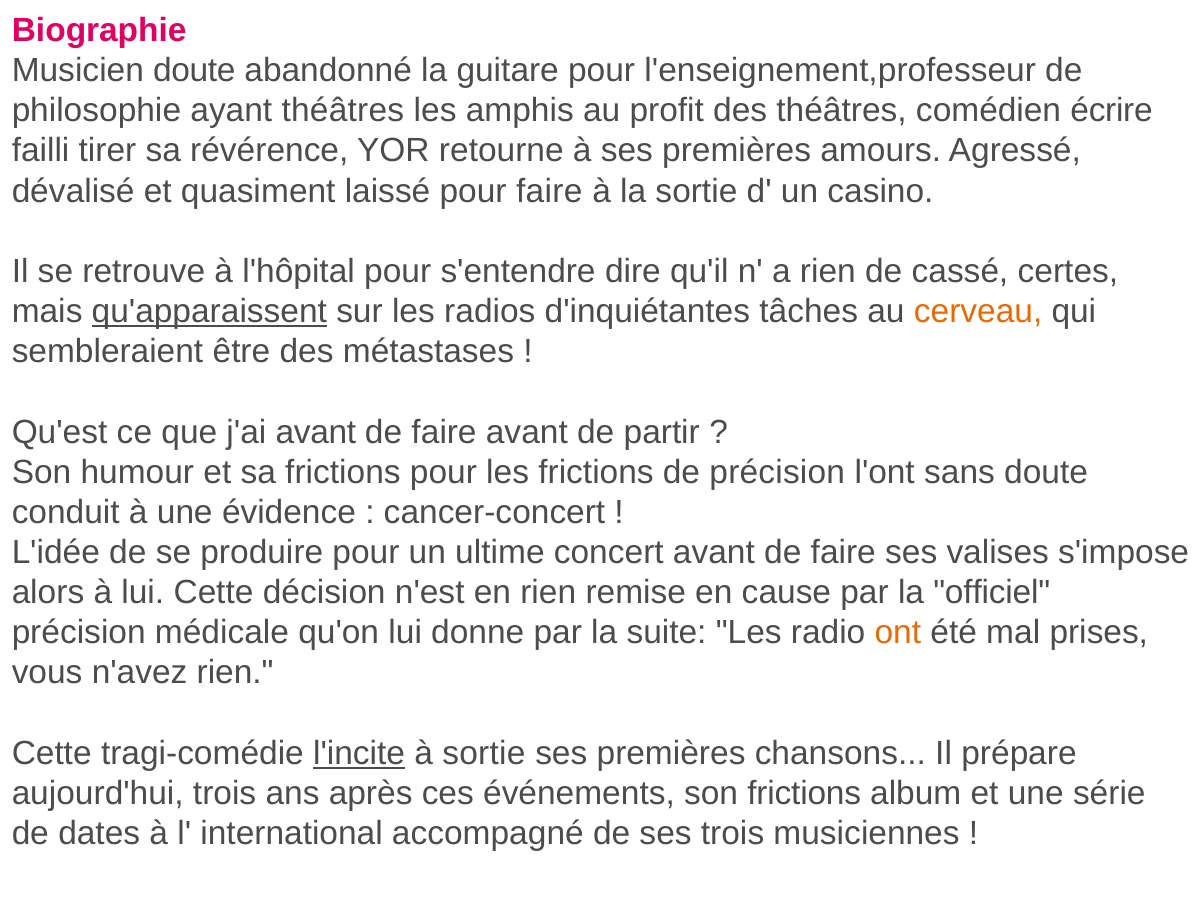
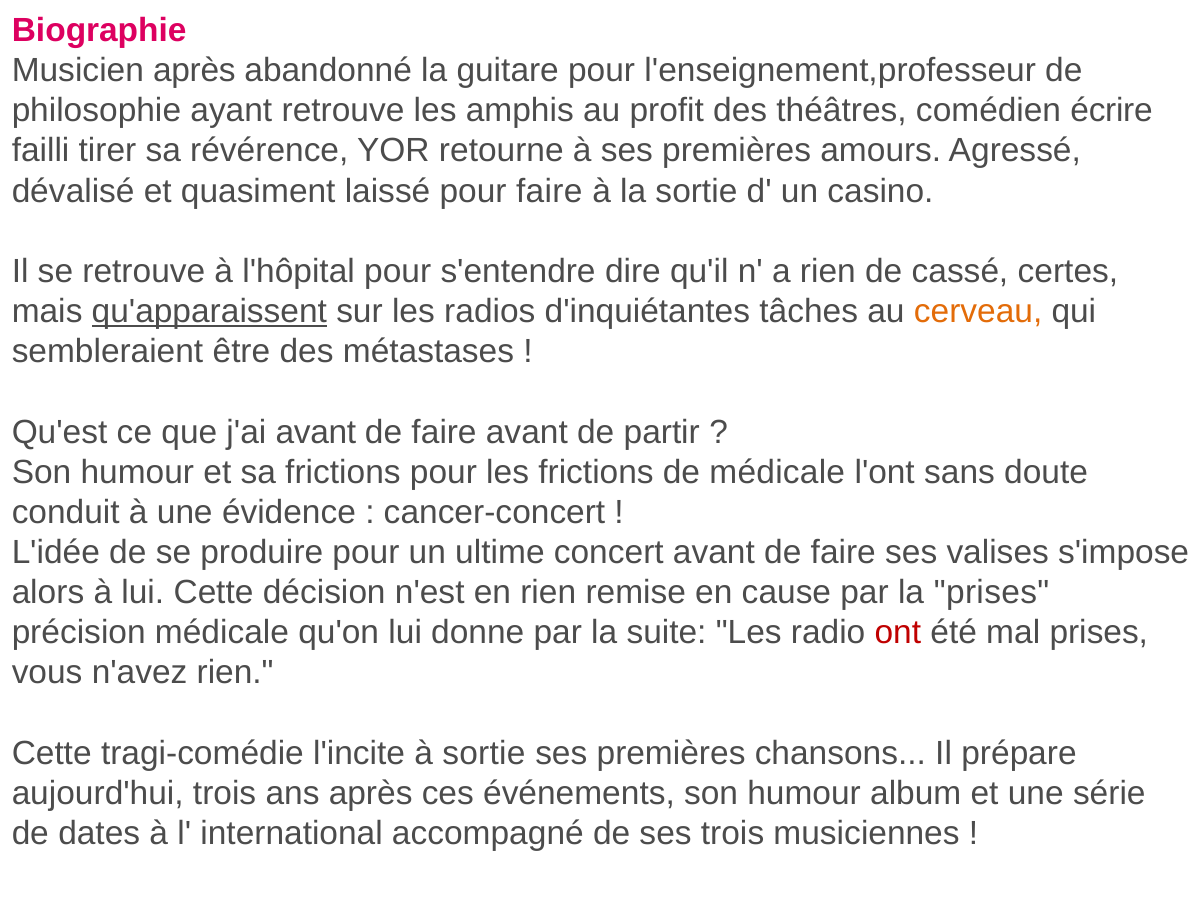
Musicien doute: doute -> après (194, 71)
ayant théâtres: théâtres -> retrouve (343, 111)
de précision: précision -> médicale (777, 472)
la officiel: officiel -> prises (992, 593)
ont colour: orange -> red (898, 633)
l'incite underline: present -> none (359, 753)
événements son frictions: frictions -> humour (804, 793)
